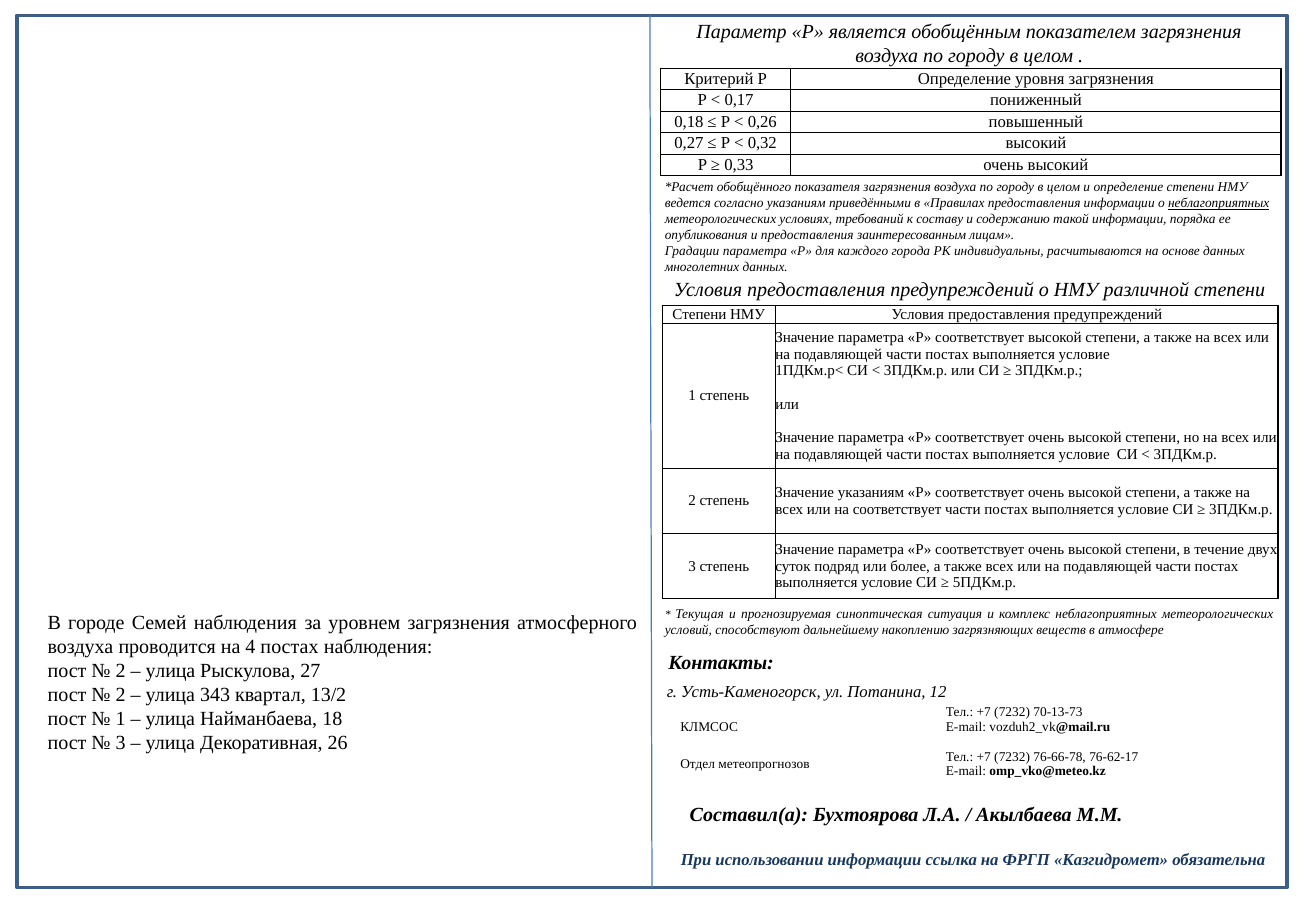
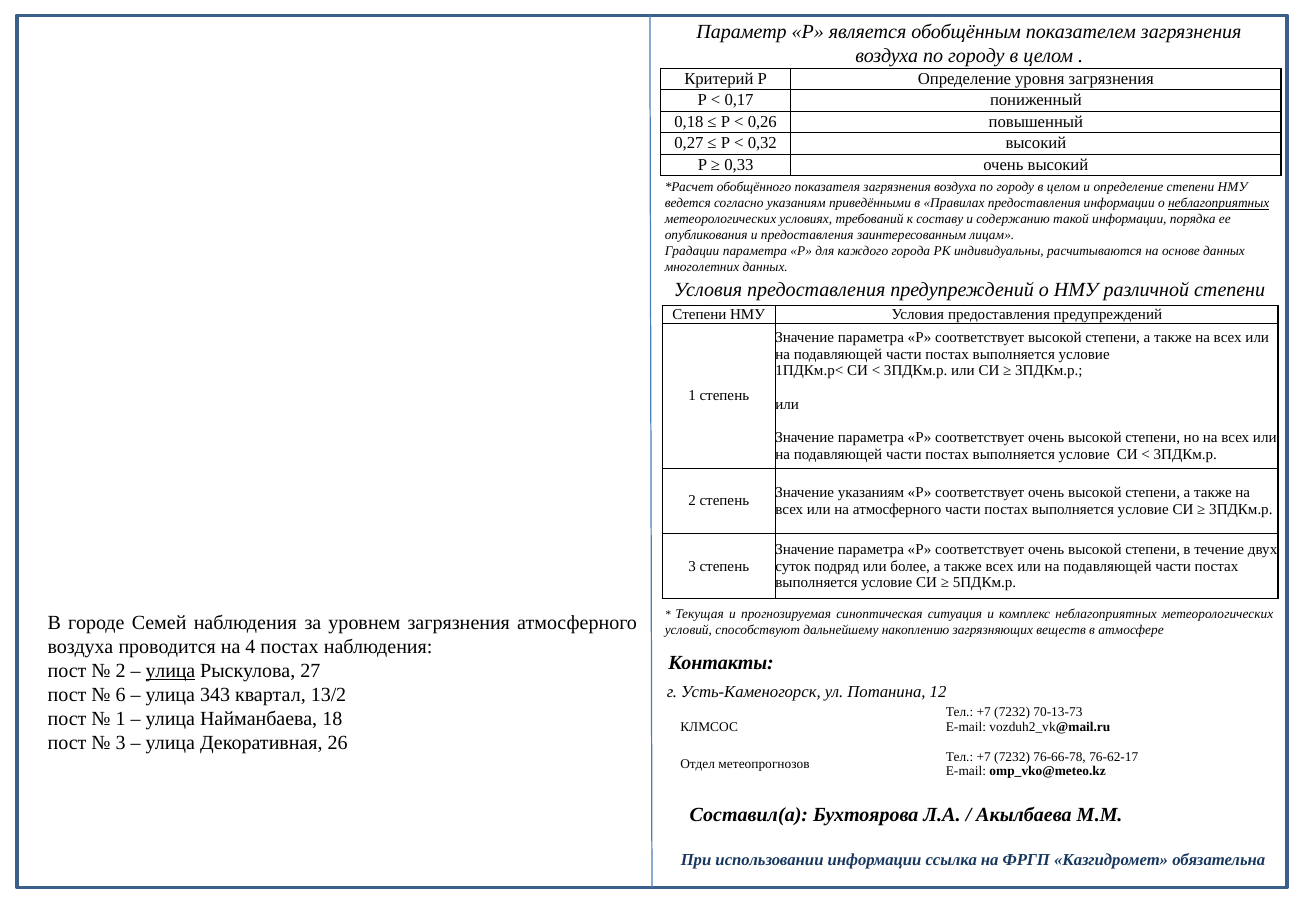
на соответствует: соответствует -> атмосферного (897, 509)
улица underline: none -> present (170, 671)
2: 2 -> 6 (121, 695)
